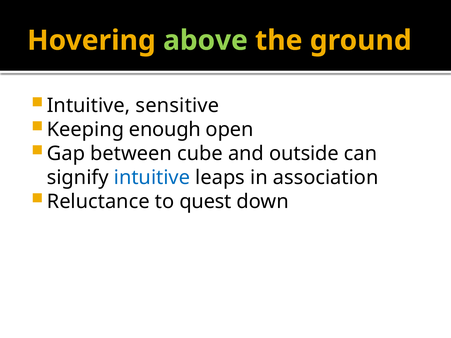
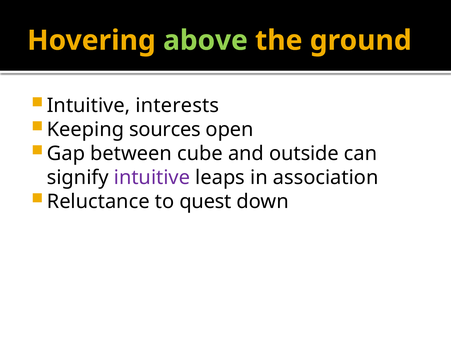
sensitive: sensitive -> interests (177, 105)
enough: enough -> sources (165, 130)
intuitive colour: blue -> purple (152, 178)
